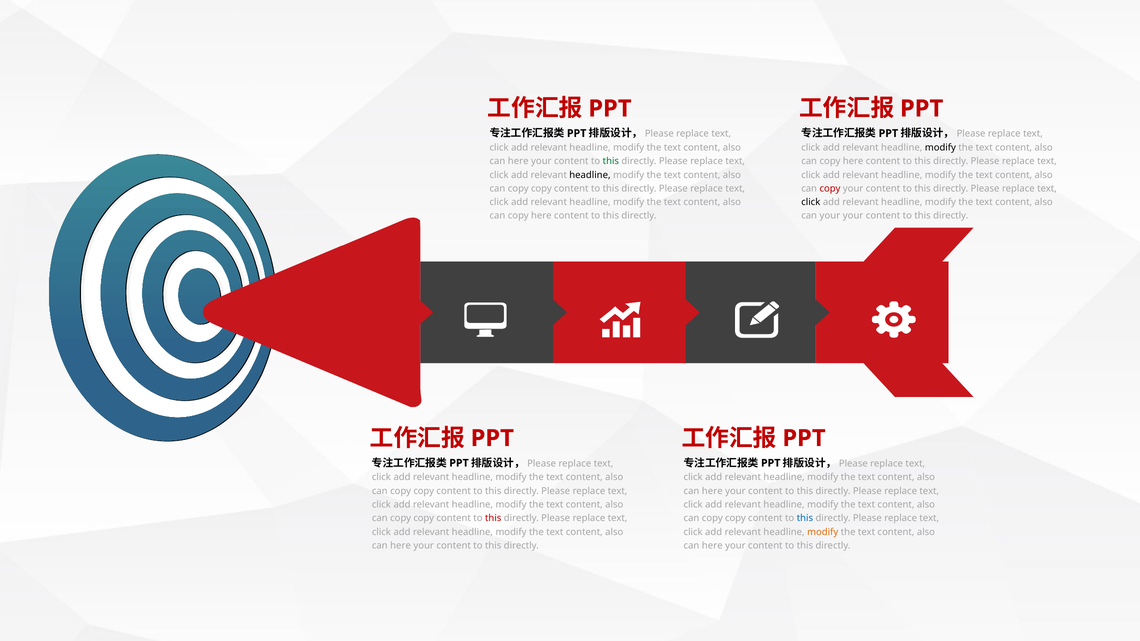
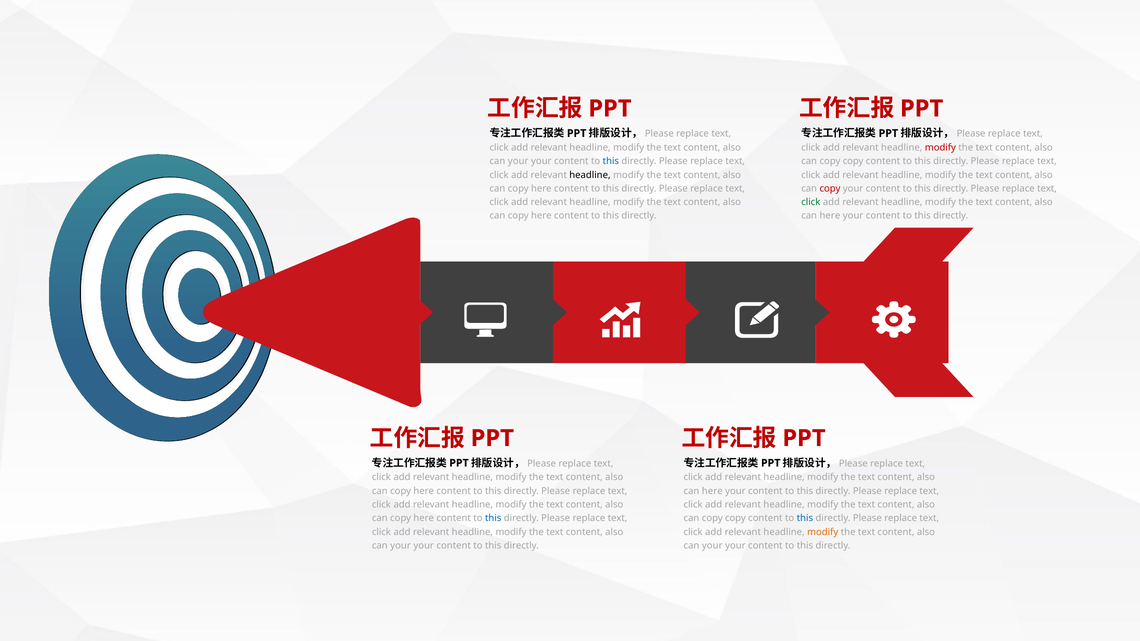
modify colour: black -> red (940, 148)
here: here -> your (518, 161)
this colour: green -> blue (611, 161)
here: here -> copy (853, 161)
copy: copy -> here (541, 189)
click colour: black -> green (811, 202)
your: your -> here (830, 216)
copy: copy -> here (424, 491)
copy: copy -> here (424, 518)
this colour: red -> blue (493, 518)
here: here -> your (401, 546)
here: here -> your (712, 546)
